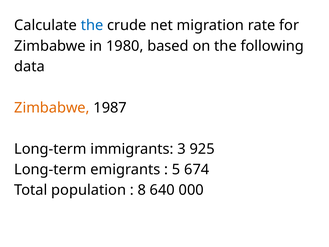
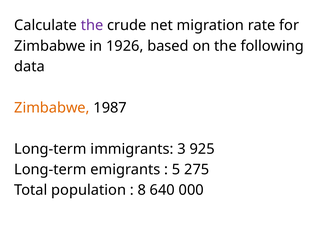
the colour: blue -> purple (92, 25)
1980: 1980 -> 1926 (125, 46)
674: 674 -> 275 (197, 169)
